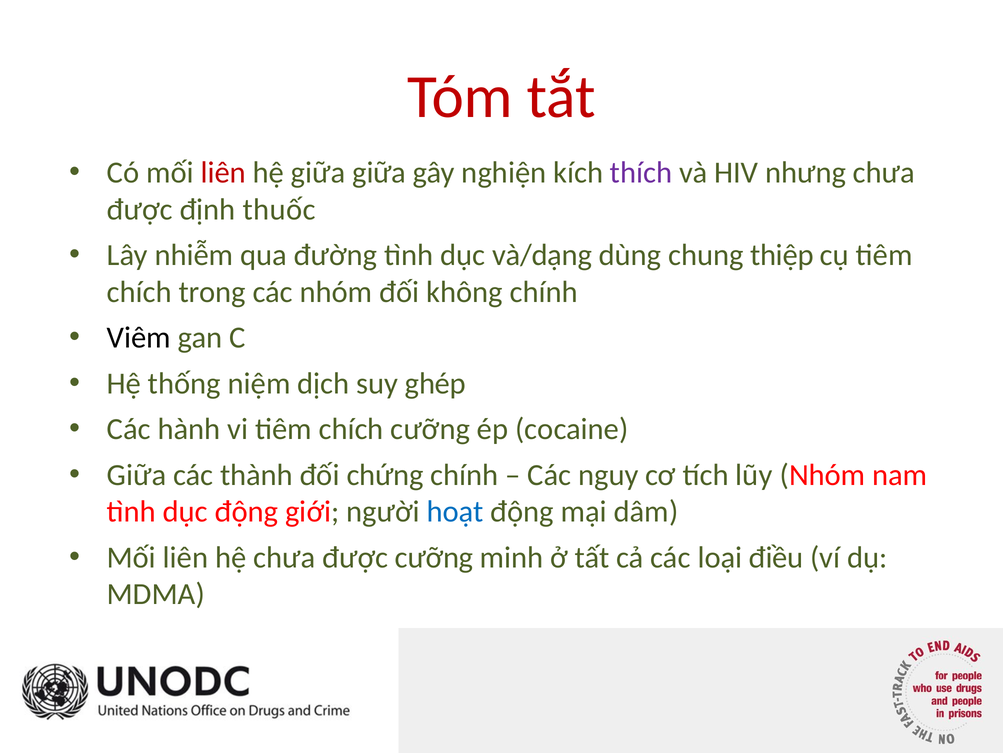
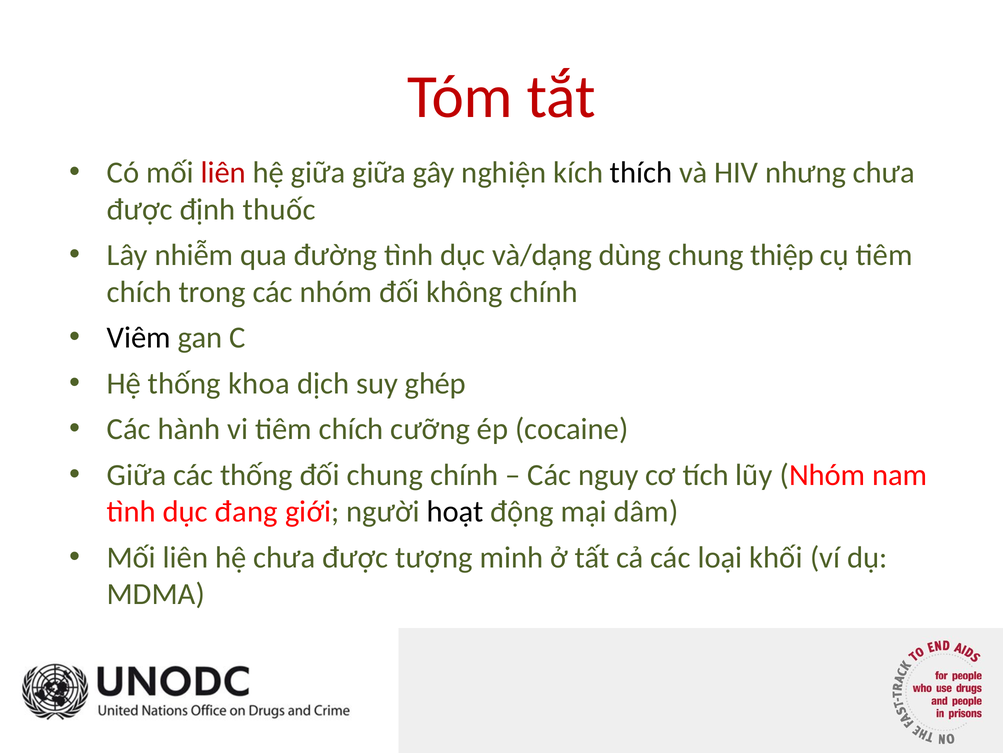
thích colour: purple -> black (641, 173)
niệm: niệm -> khoa (259, 383)
các thành: thành -> thống (256, 475)
đối chứng: chứng -> chung (385, 475)
dục động: động -> đang (246, 511)
hoạt colour: blue -> black (455, 511)
được cưỡng: cưỡng -> tượng (434, 557)
điều: điều -> khối (776, 557)
